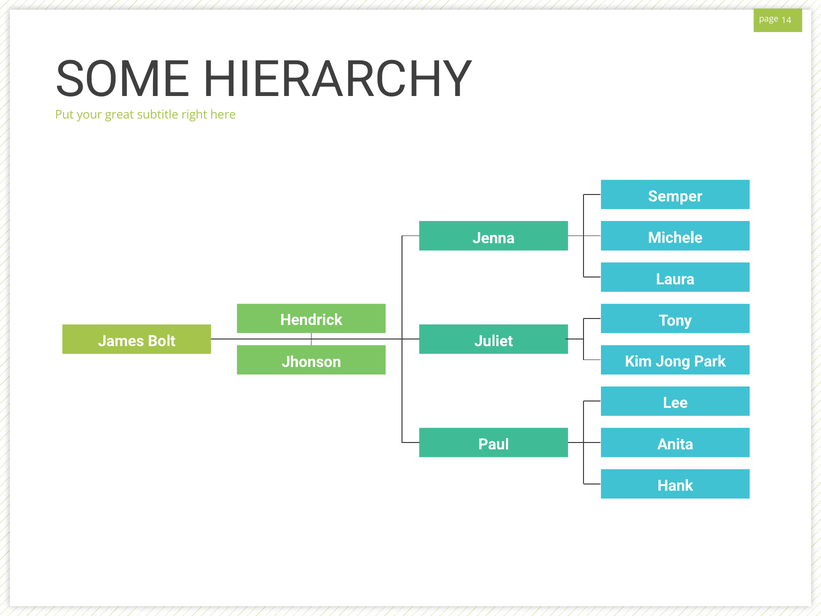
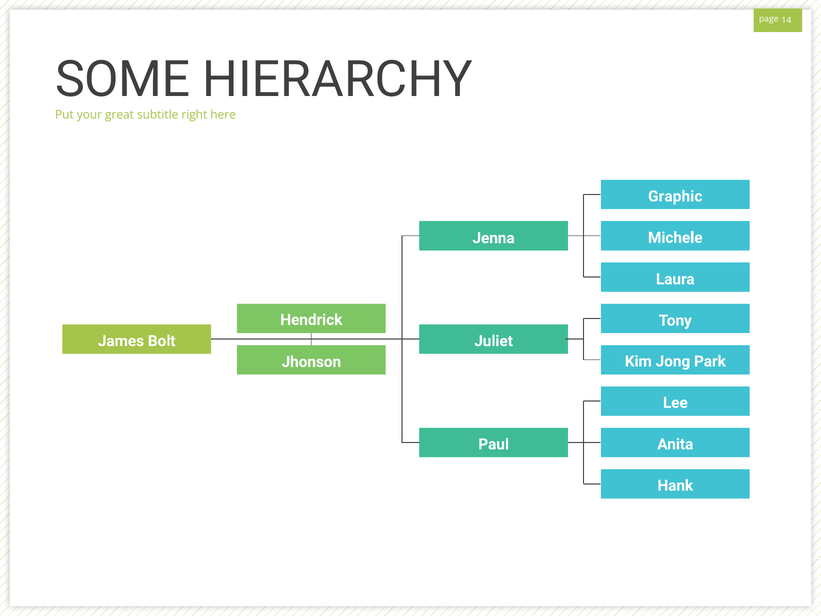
Semper: Semper -> Graphic (675, 196)
